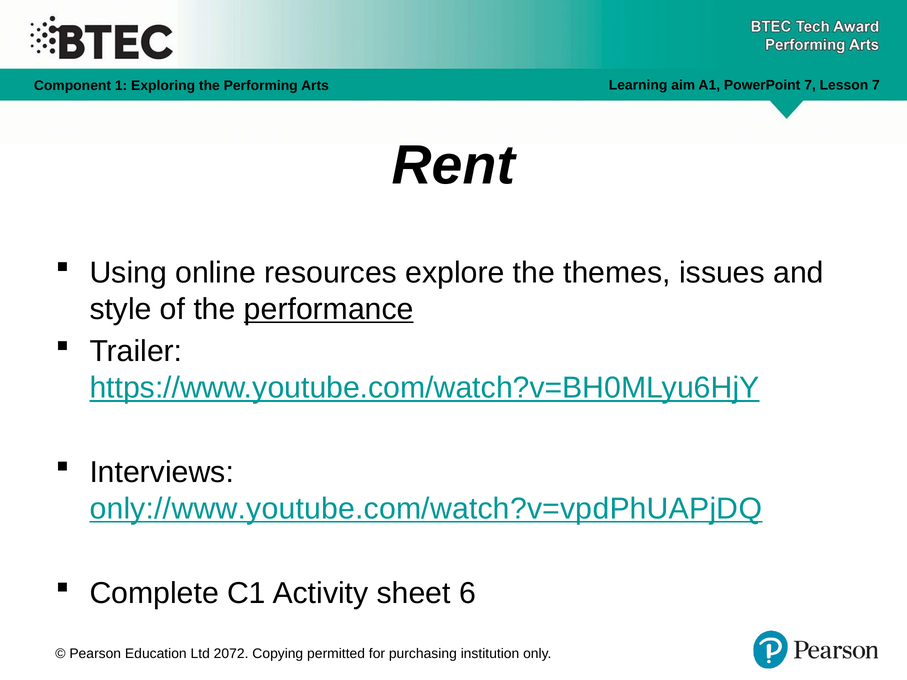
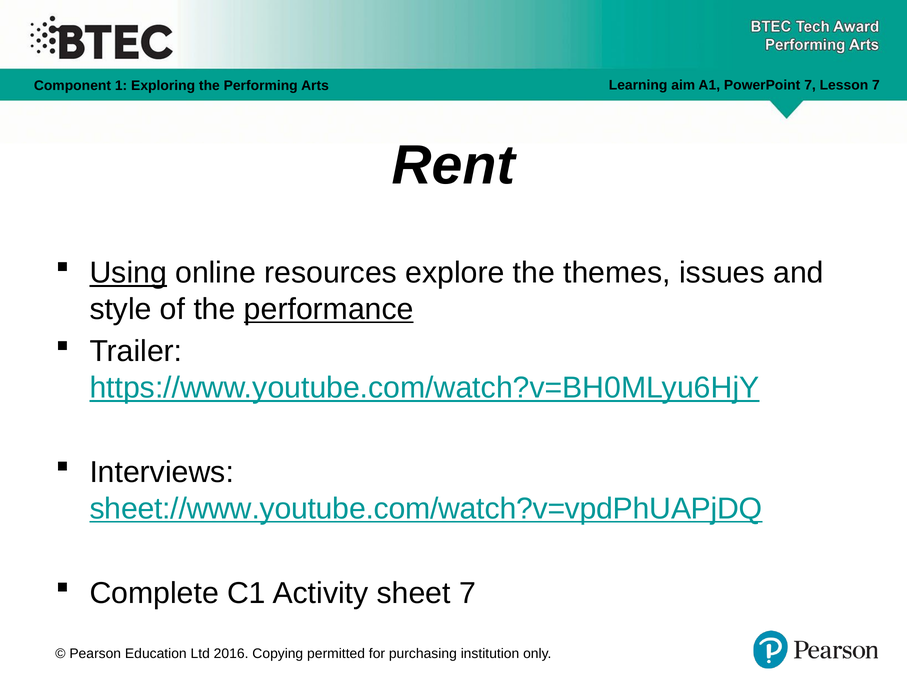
Using underline: none -> present (128, 273)
only://www.youtube.com/watch?v=vpdPhUAPjDQ: only://www.youtube.com/watch?v=vpdPhUAPjDQ -> sheet://www.youtube.com/watch?v=vpdPhUAPjDQ (426, 509)
sheet 6: 6 -> 7 (467, 593)
2072: 2072 -> 2016 (231, 654)
